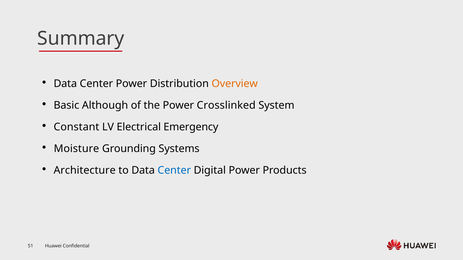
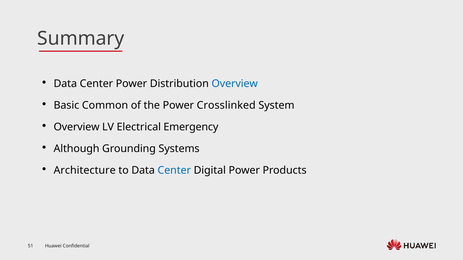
Overview colour: orange -> blue (235, 84)
Although: Although -> Common (105, 106)
Constant: Constant -> Overview (77, 127)
Moisture: Moisture -> Although (77, 149)
